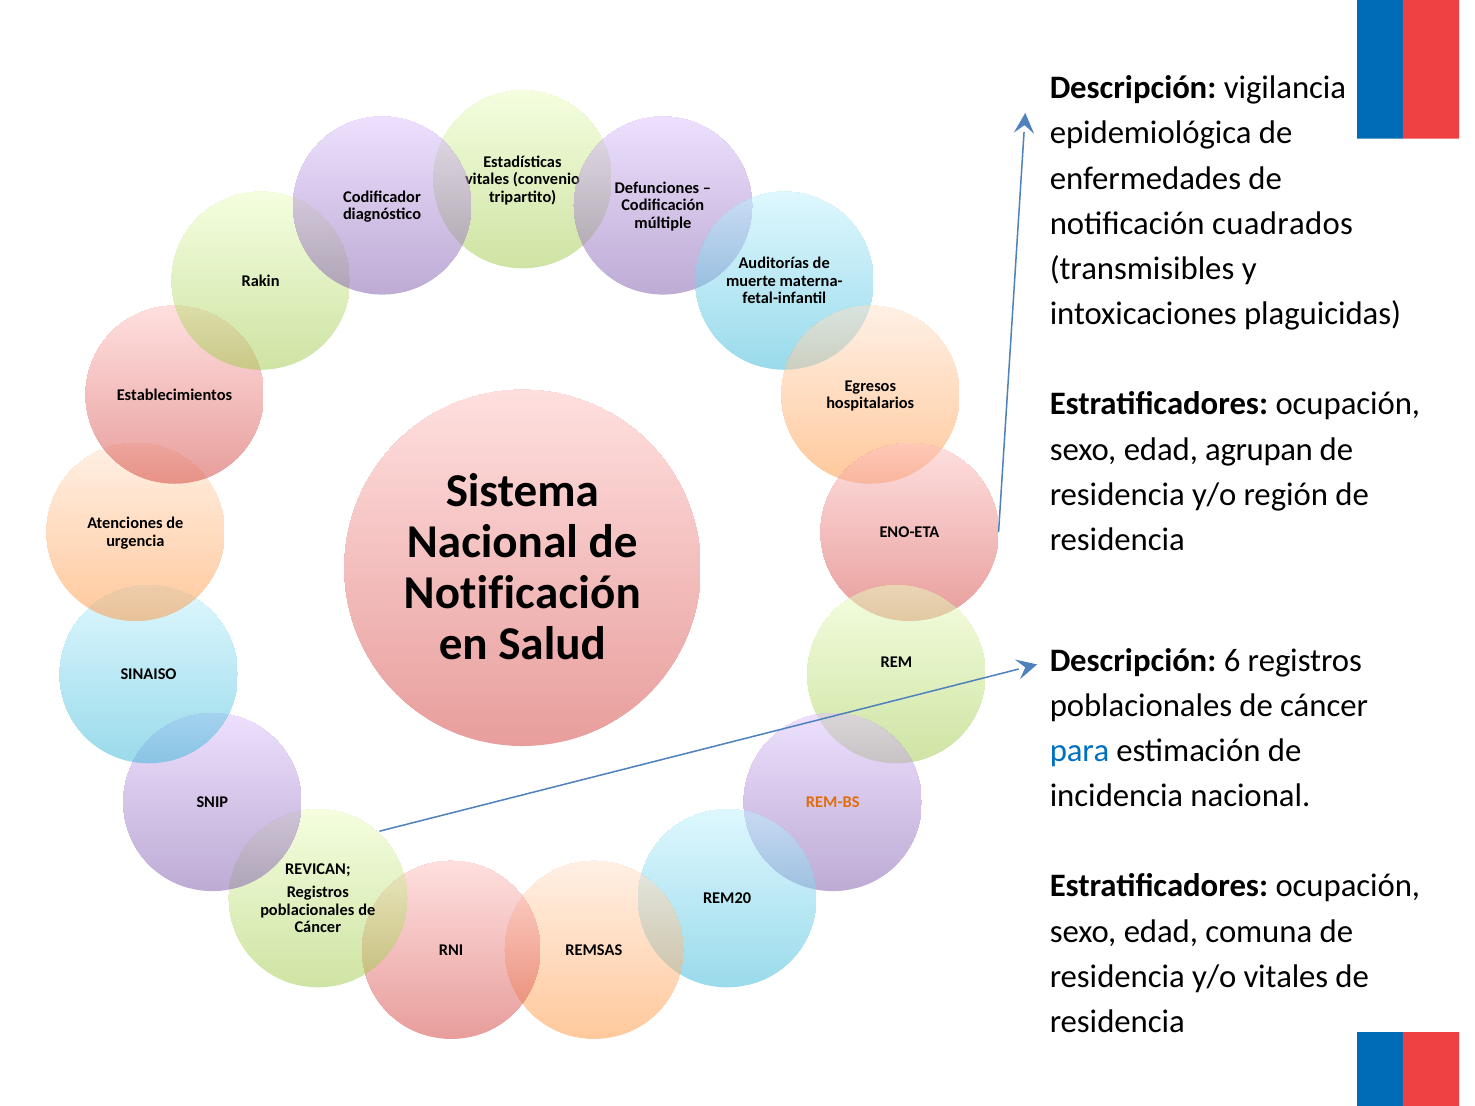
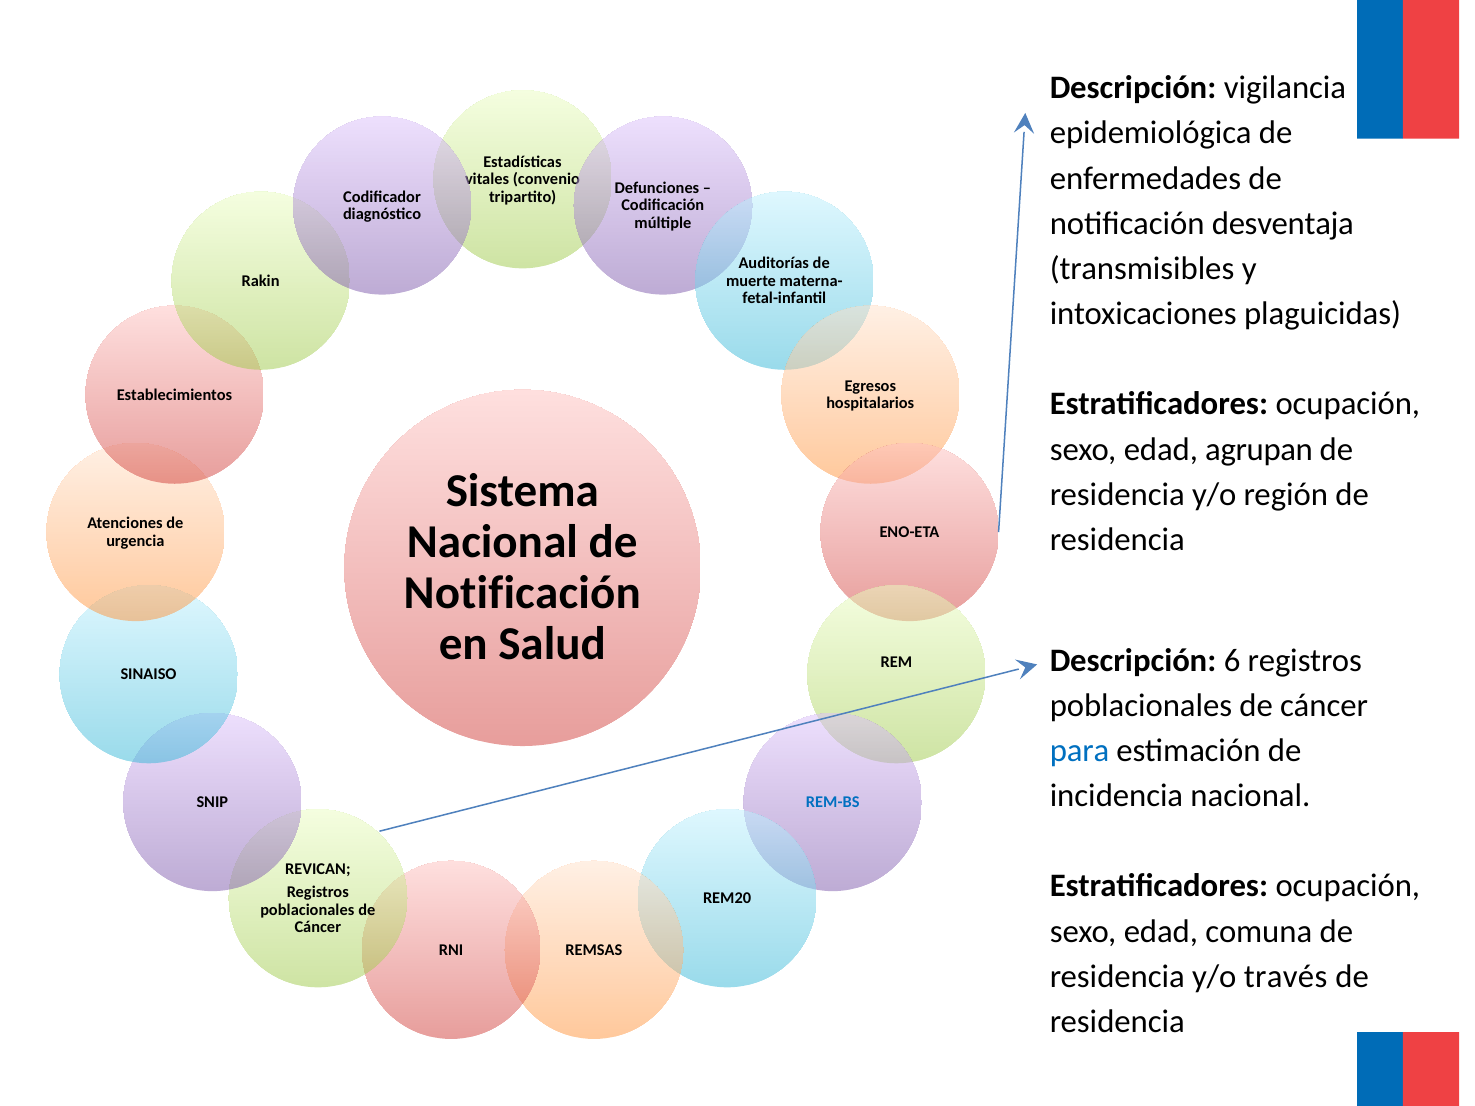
cuadrados: cuadrados -> desventaja (1283, 224)
REM-BS colour: orange -> blue (833, 802)
y/o vitales: vitales -> través (1286, 977)
